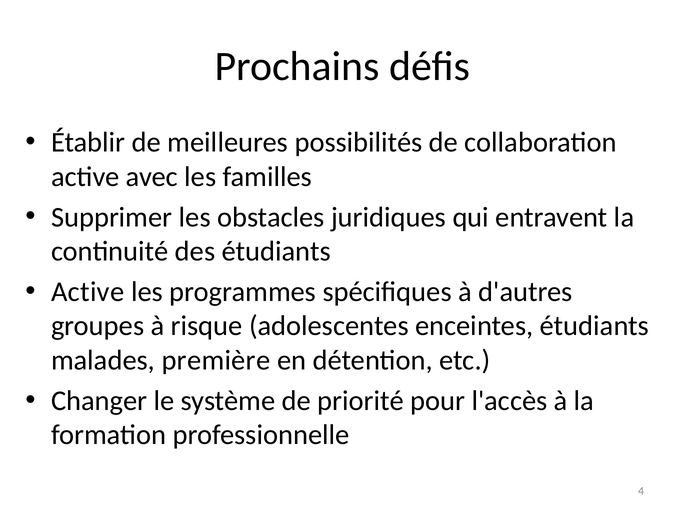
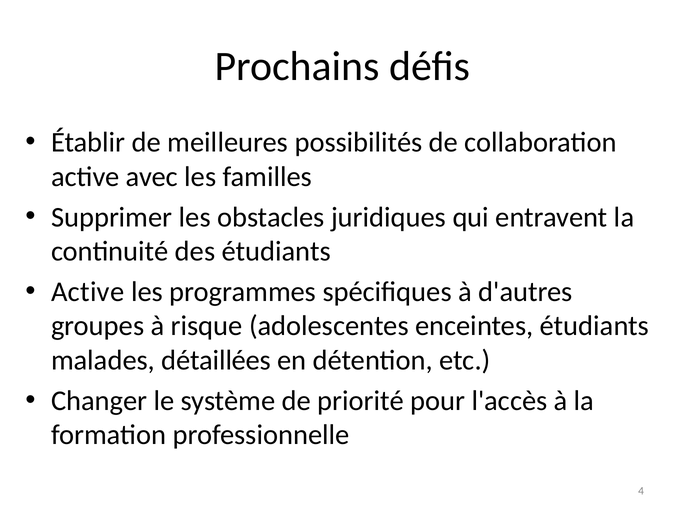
première: première -> détaillées (216, 360)
